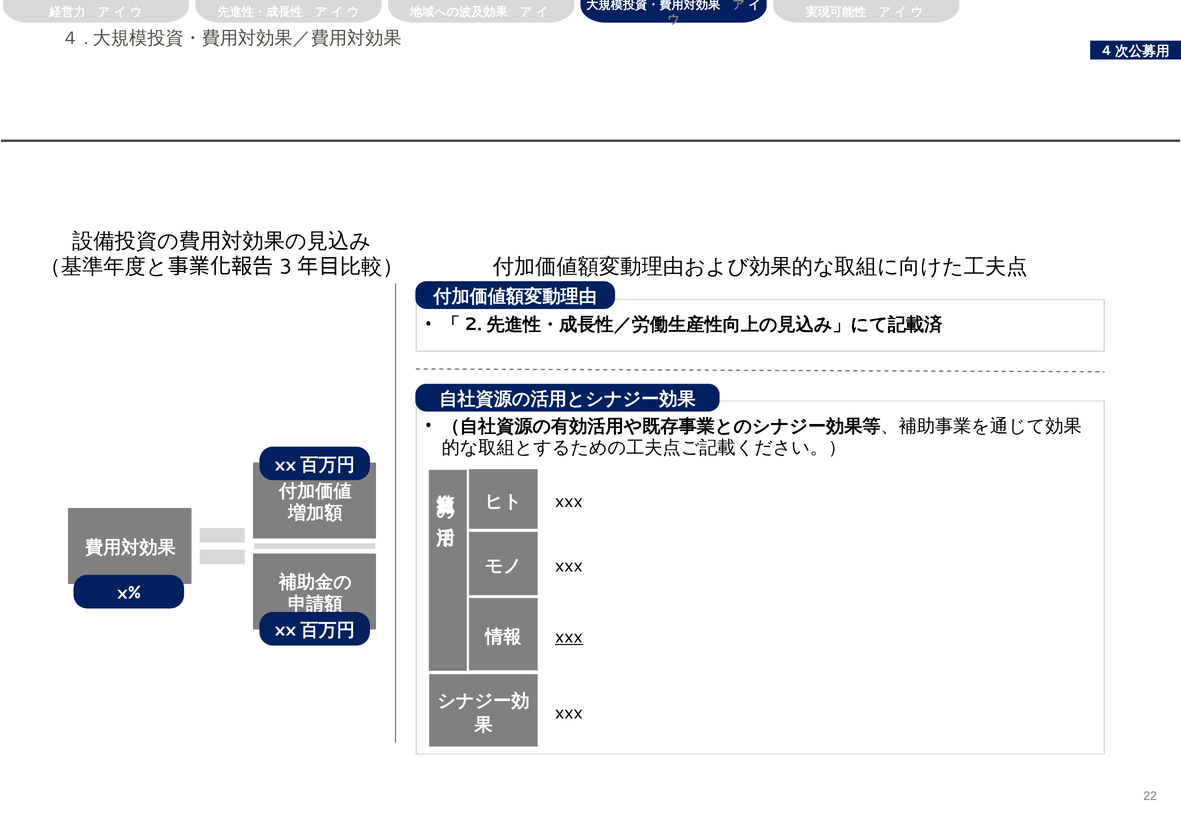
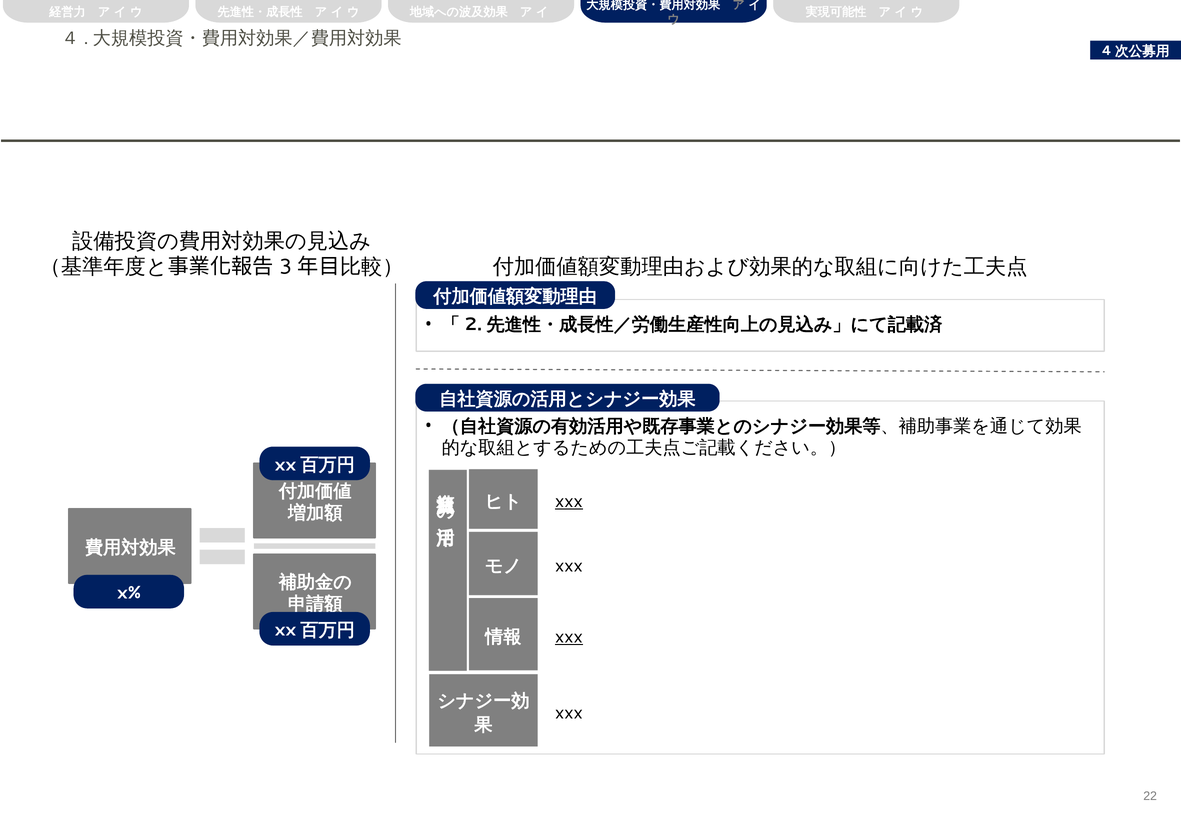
xxx underline: none -> present (569, 502)
